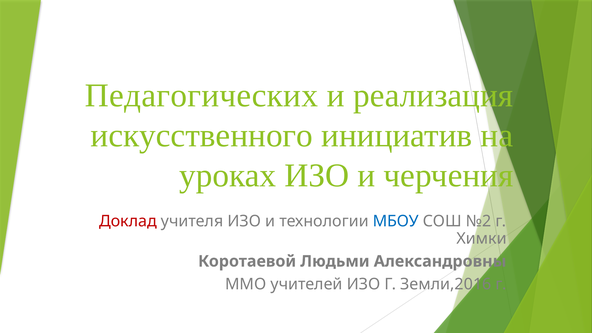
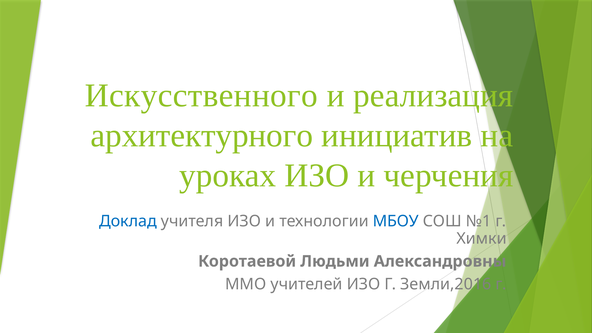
Педагогических: Педагогических -> Искусственного (201, 96)
искусственного: искусственного -> архитектурного (202, 136)
Доклад colour: red -> blue (128, 221)
№2: №2 -> №1 (479, 221)
